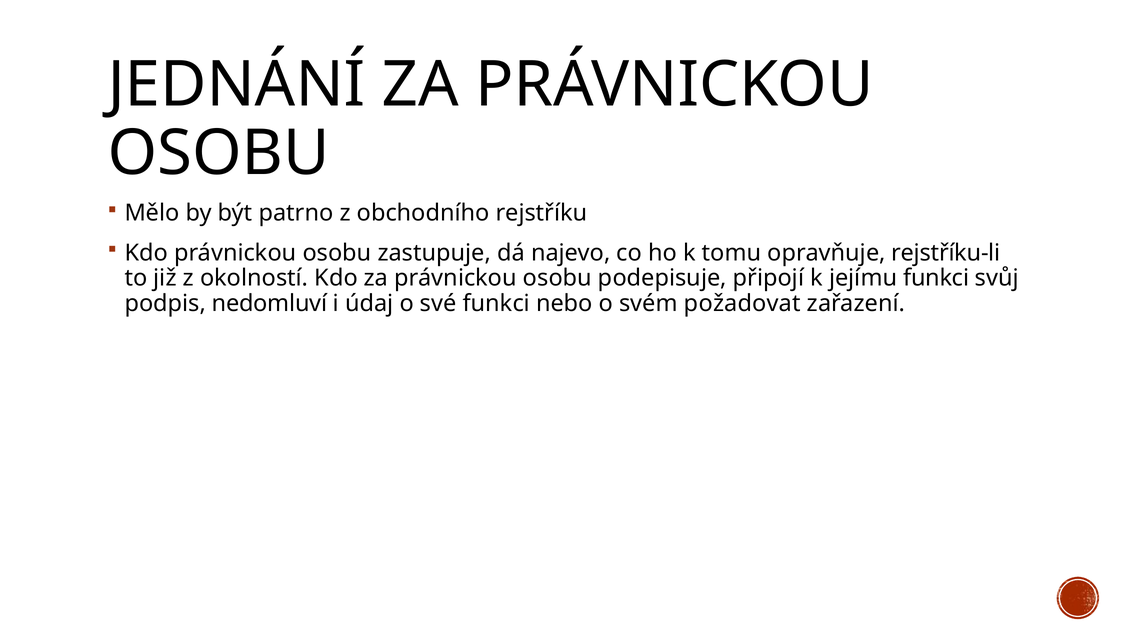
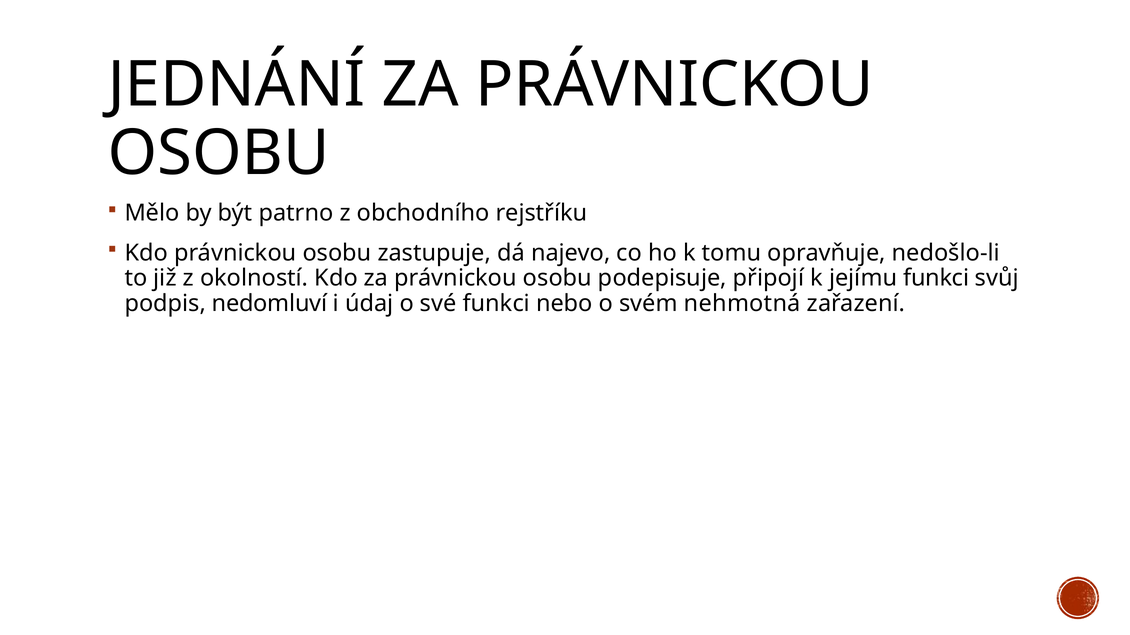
rejstříku-li: rejstříku-li -> nedošlo-li (946, 253)
požadovat: požadovat -> nehmotná (742, 304)
